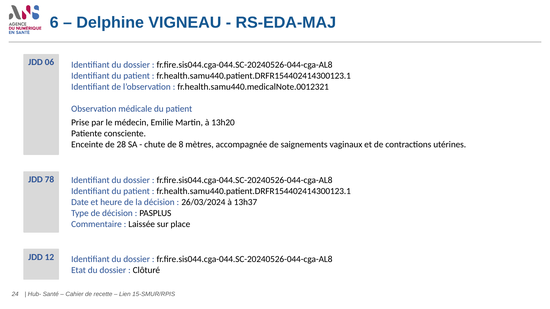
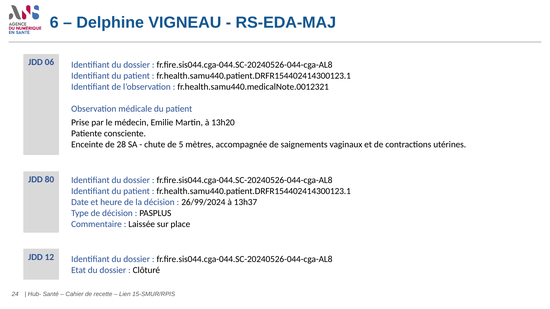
8: 8 -> 5 (181, 145)
78: 78 -> 80 (49, 180)
26/03/2024: 26/03/2024 -> 26/99/2024 (203, 202)
